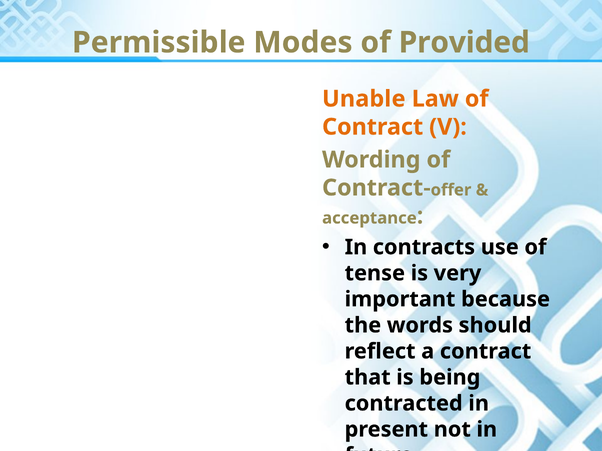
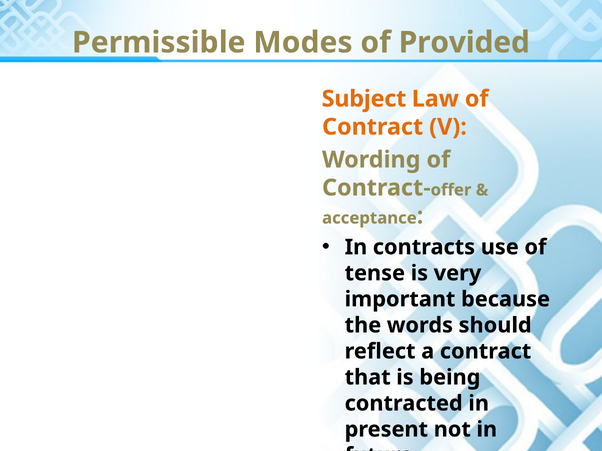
Unable: Unable -> Subject (364, 99)
